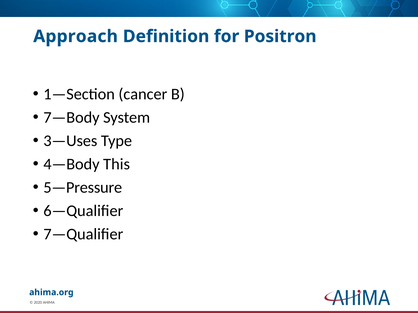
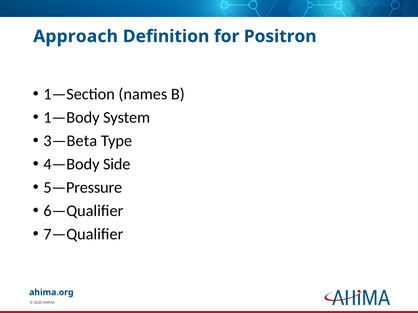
cancer: cancer -> names (143, 94)
7—Body: 7—Body -> 1—Body (71, 118)
3—Uses: 3—Uses -> 3—Beta (70, 141)
This: This -> Side (117, 164)
